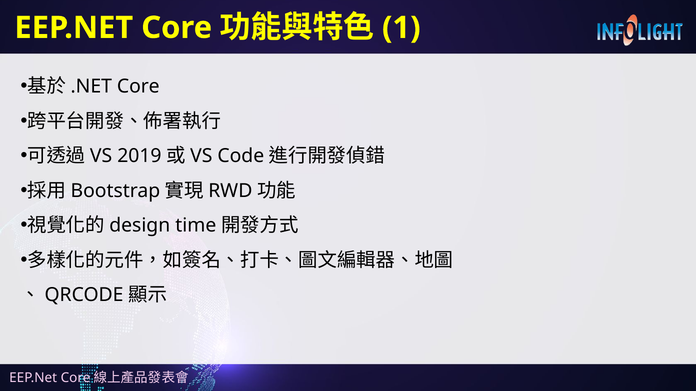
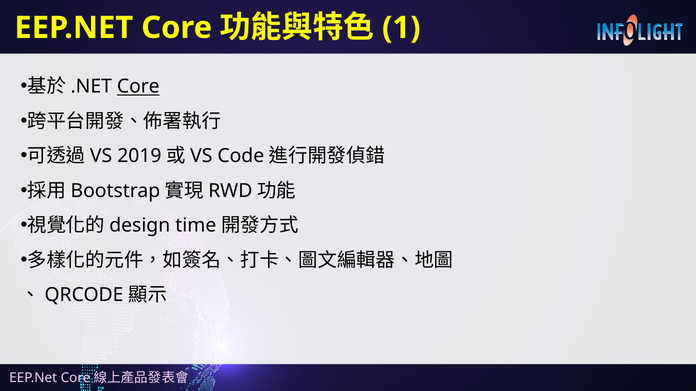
Core underline: none -> present (138, 87)
